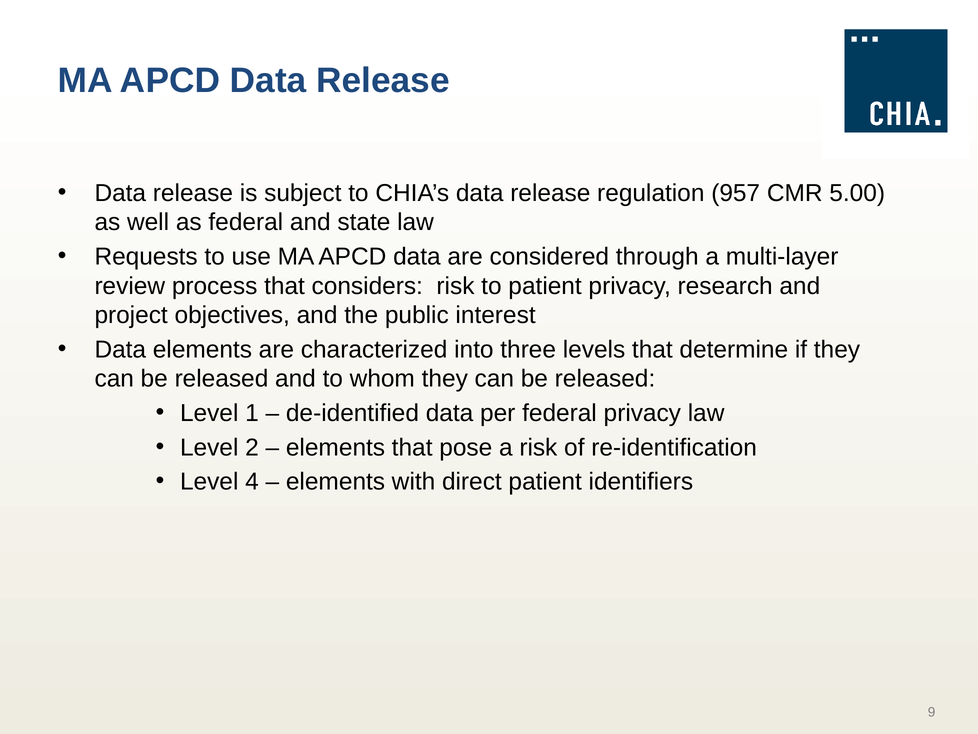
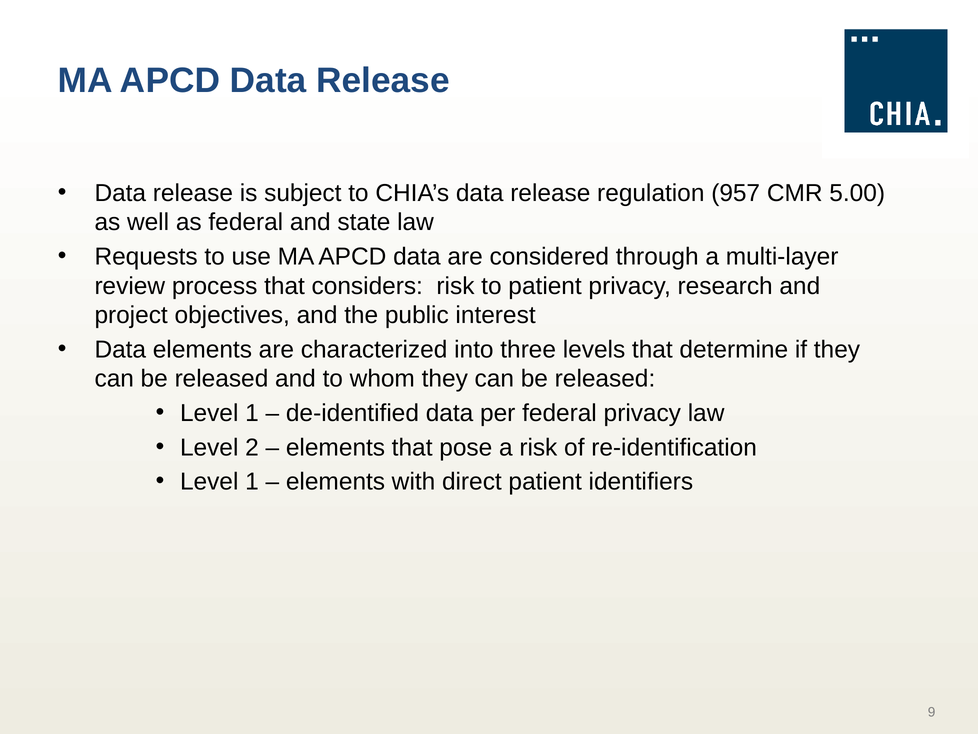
4: 4 -> 1 (252, 481)
